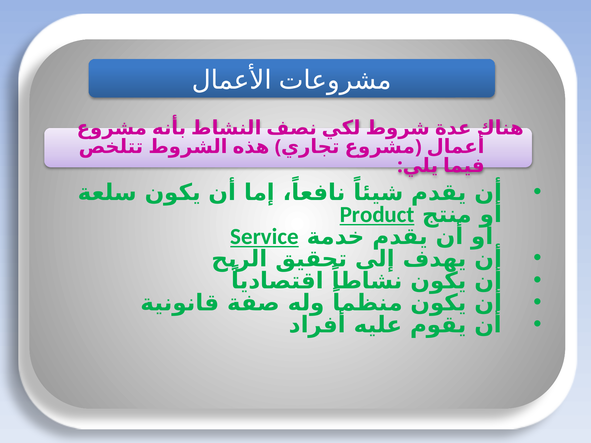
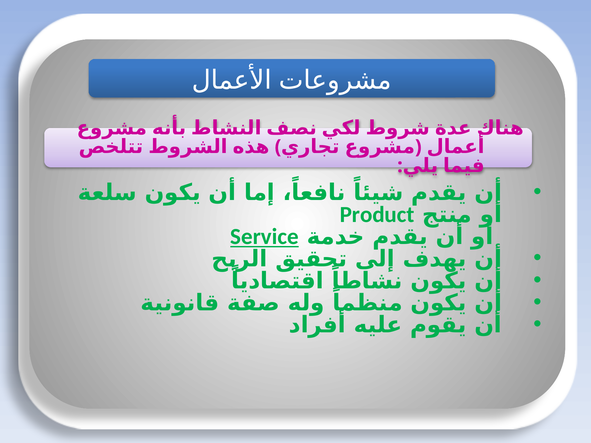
Product underline: present -> none (377, 215)
